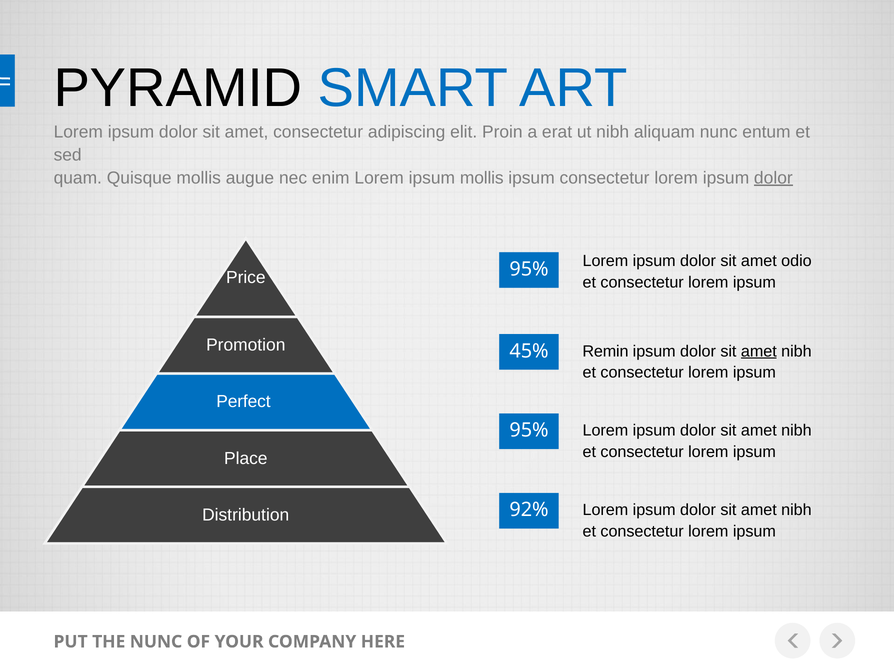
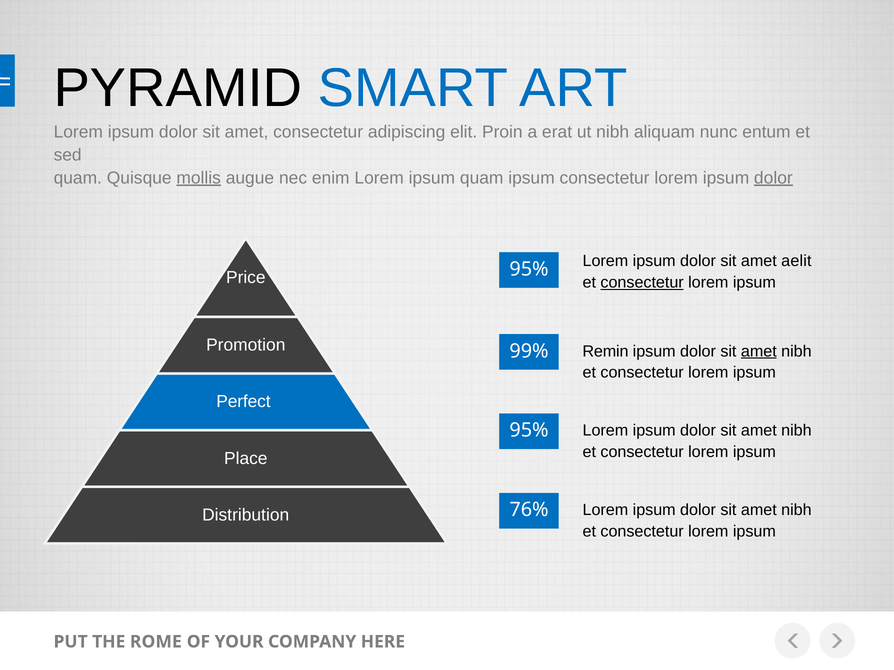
mollis underline: none -> present (199, 178)
ipsum mollis: mollis -> quam (482, 178)
odio: odio -> aelit (796, 261)
consectetur underline: none -> present (642, 283)
45%: 45% -> 99% (529, 351)
92%: 92% -> 76% (529, 510)
THE NUNC: NUNC -> ROME (156, 642)
